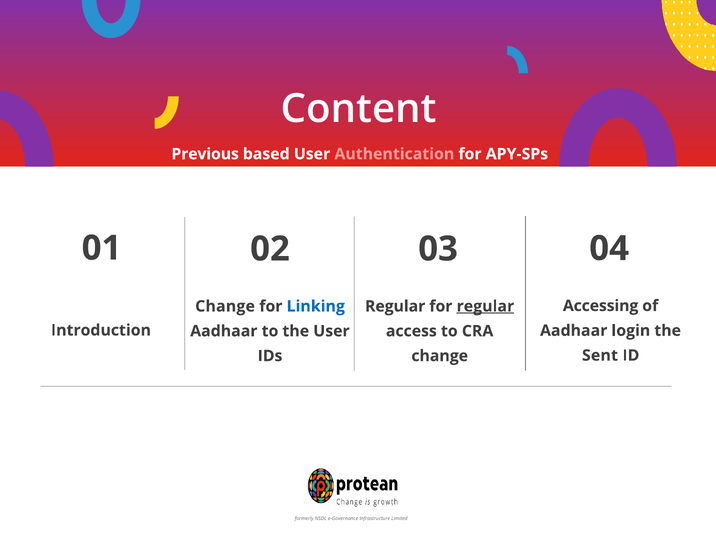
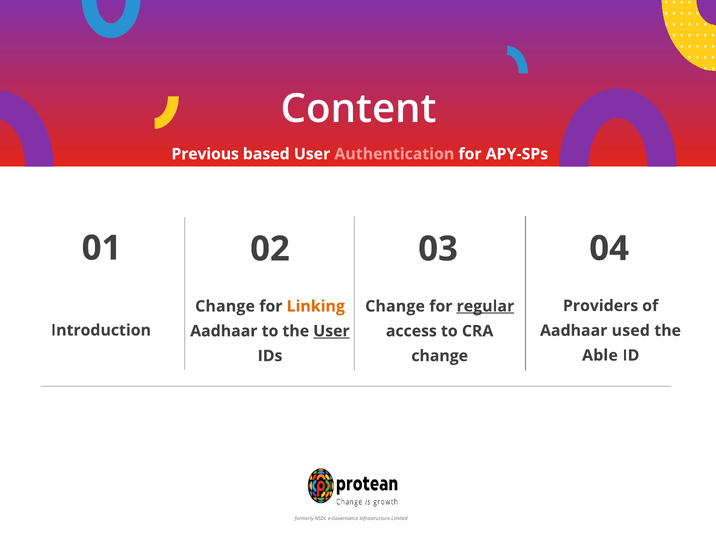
Accessing: Accessing -> Providers (601, 306)
Linking colour: blue -> orange (316, 306)
Regular: Regular -> Change (395, 306)
login: login -> used (631, 331)
User underline: none -> present (331, 331)
Sent: Sent -> Able (600, 355)
